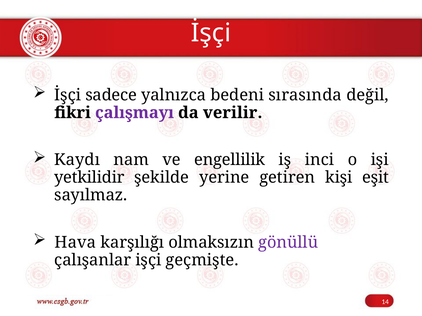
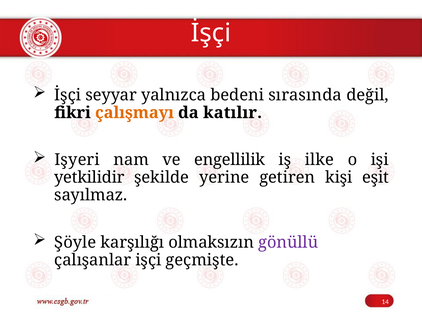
sadece: sadece -> seyyar (111, 95)
çalışmayı colour: purple -> orange (135, 113)
verilir: verilir -> katılır (233, 113)
Kaydı: Kaydı -> Işyeri (77, 160)
inci: inci -> ilke (319, 160)
Hava: Hava -> Şöyle (75, 243)
